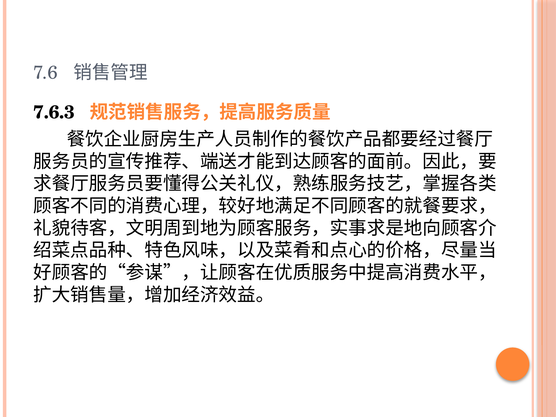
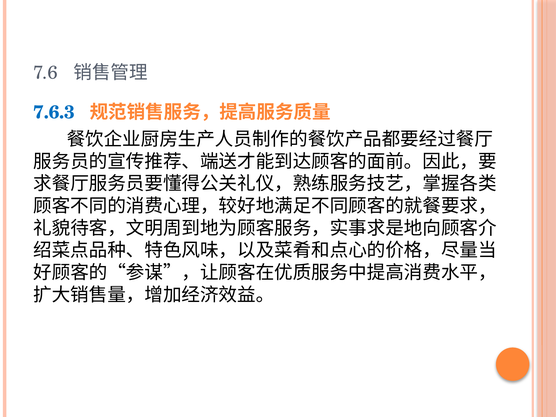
7.6.3 colour: black -> blue (54, 112)
